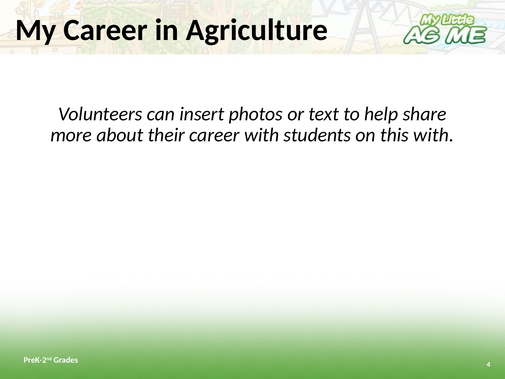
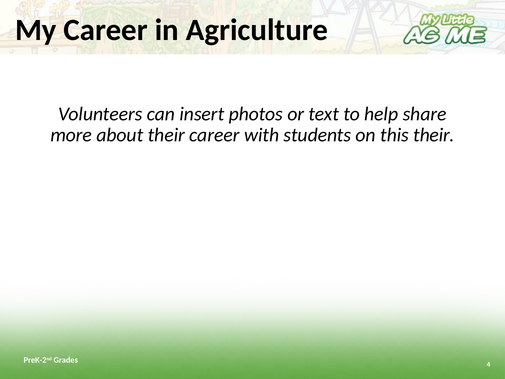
this with: with -> their (434, 135)
